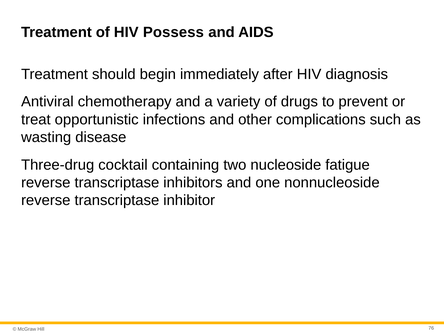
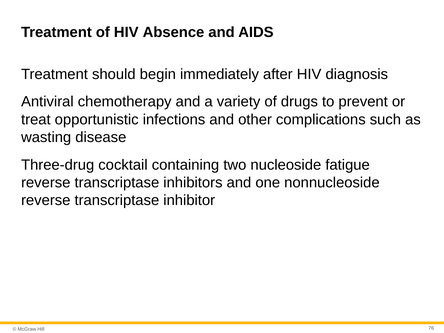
Possess: Possess -> Absence (173, 32)
